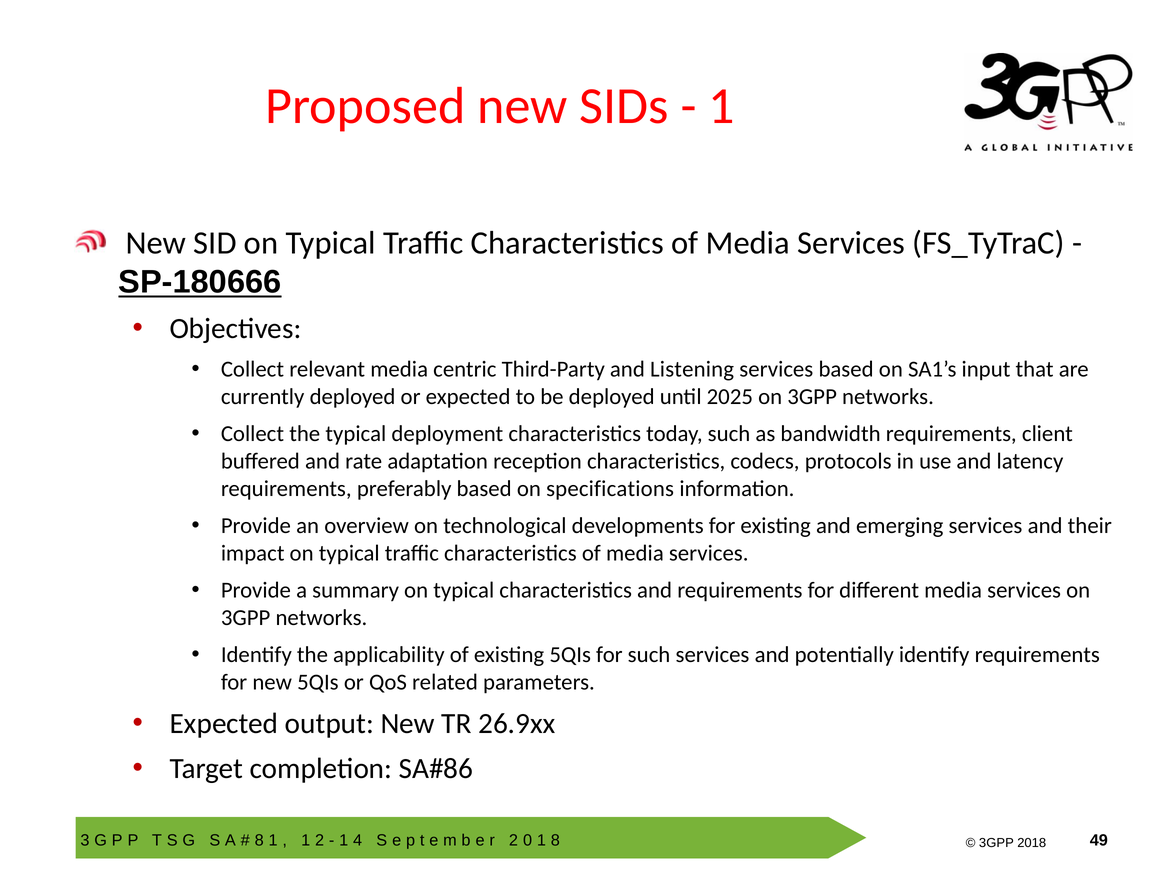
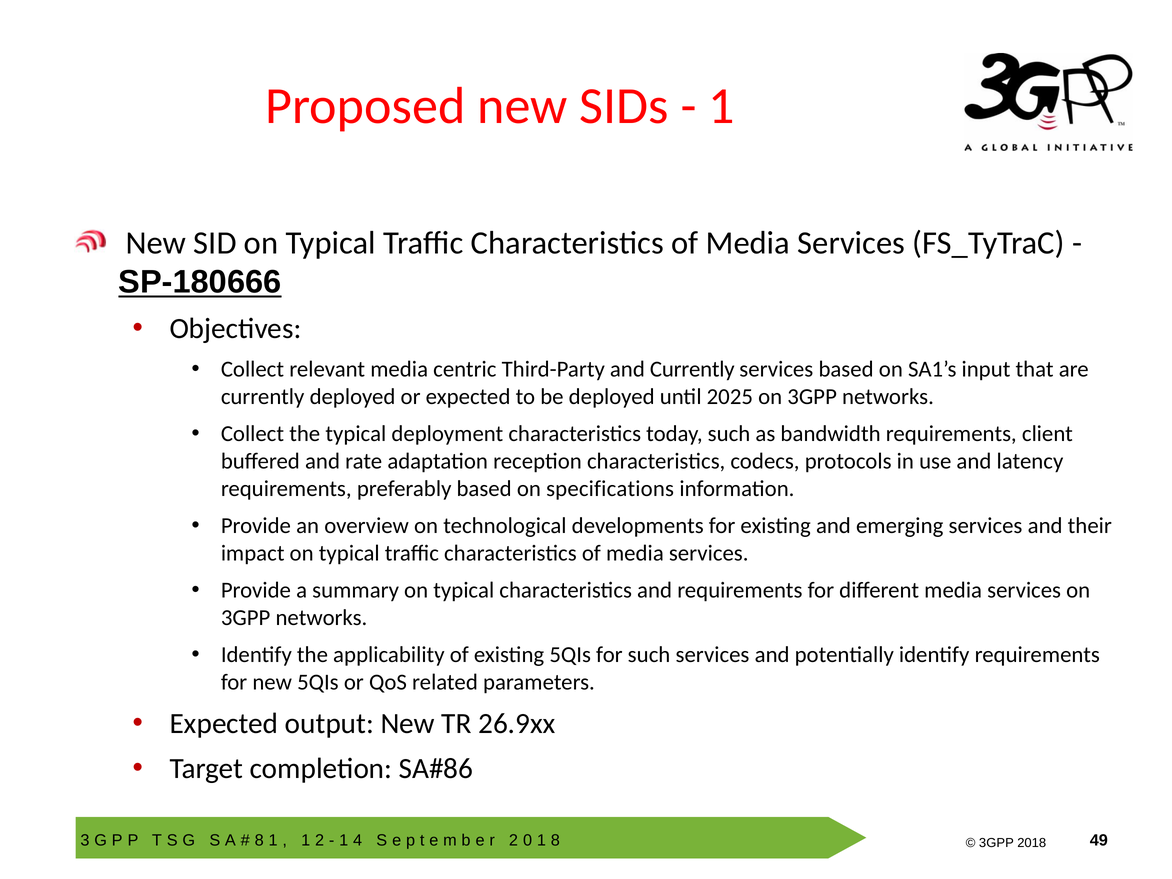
and Listening: Listening -> Currently (692, 369)
